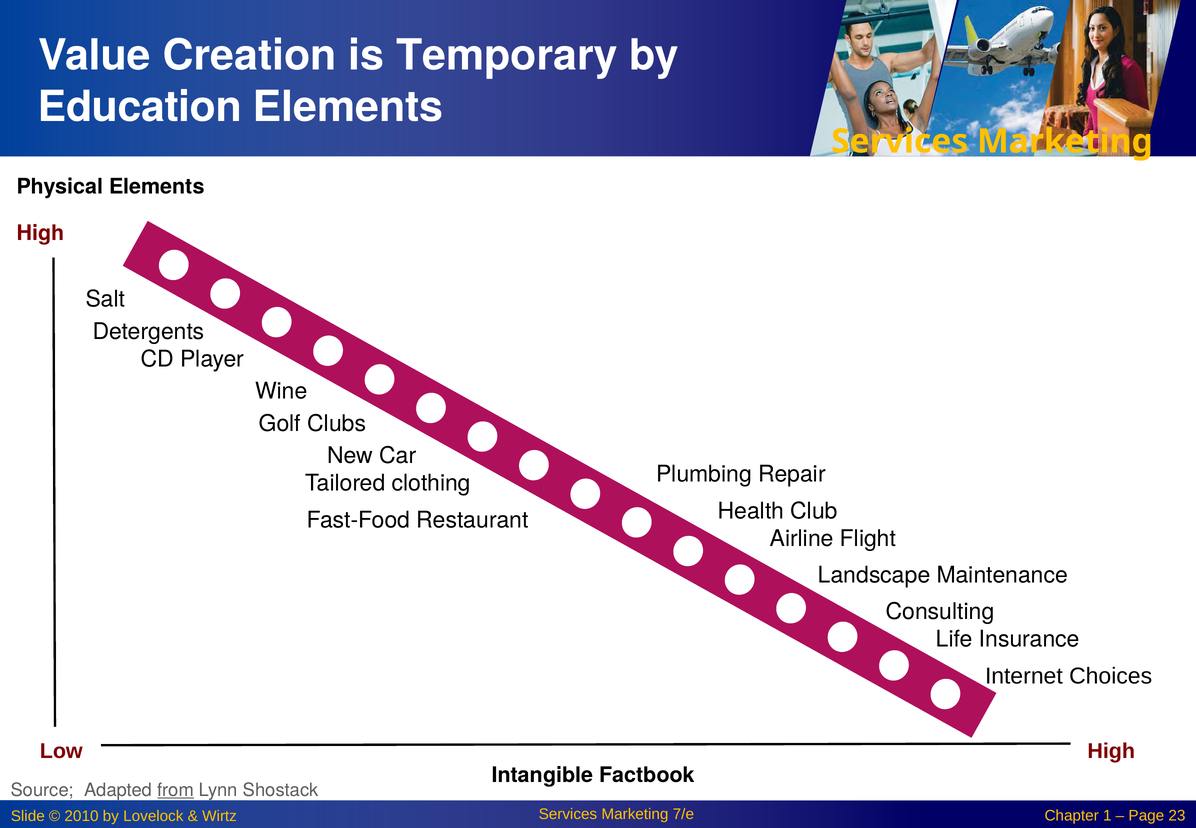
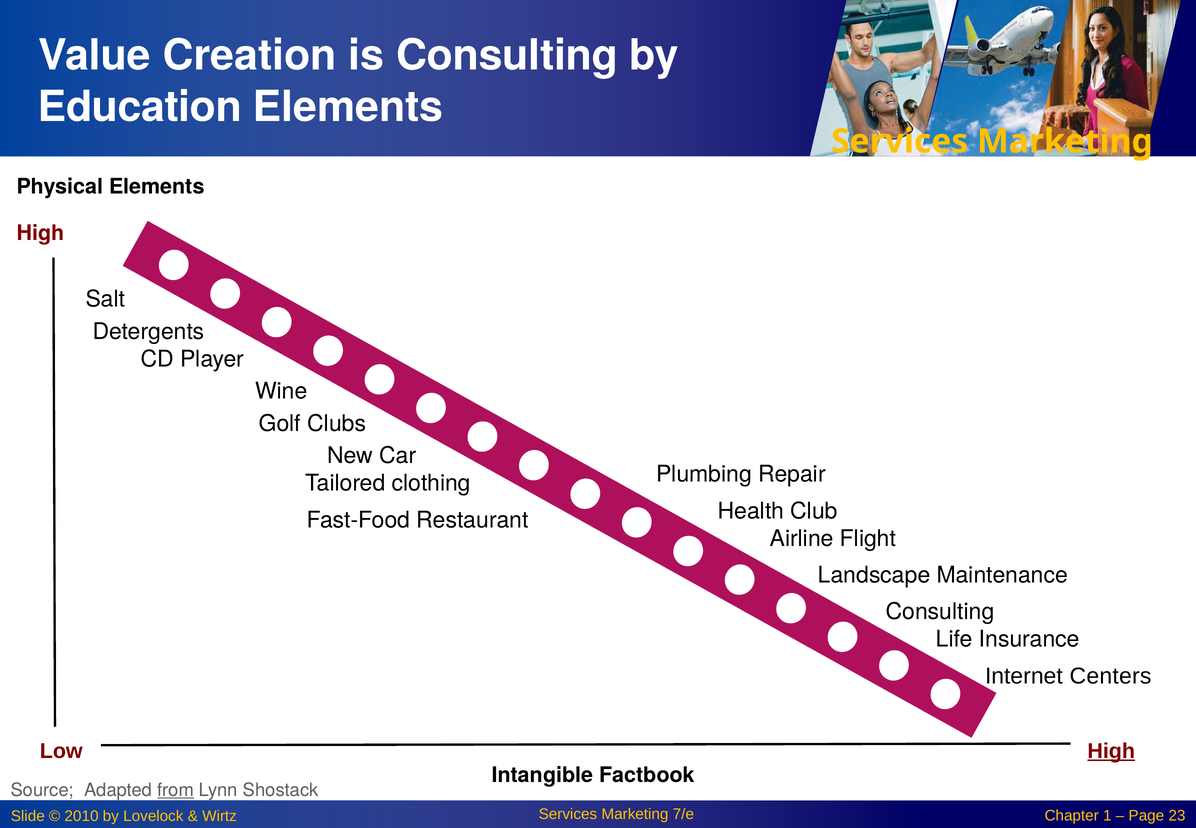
is Temporary: Temporary -> Consulting (507, 55)
Choices: Choices -> Centers (1111, 676)
High underline: none -> present (1111, 751)
